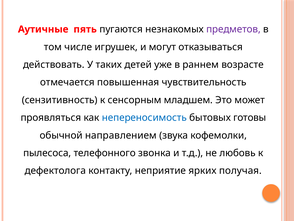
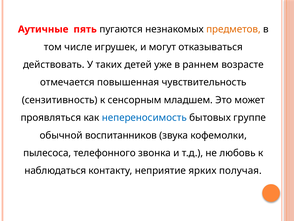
предметов colour: purple -> orange (233, 29)
готовы: готовы -> группе (250, 117)
направлением: направлением -> воспитанников (121, 135)
дефектолога: дефектолога -> наблюдаться (55, 170)
